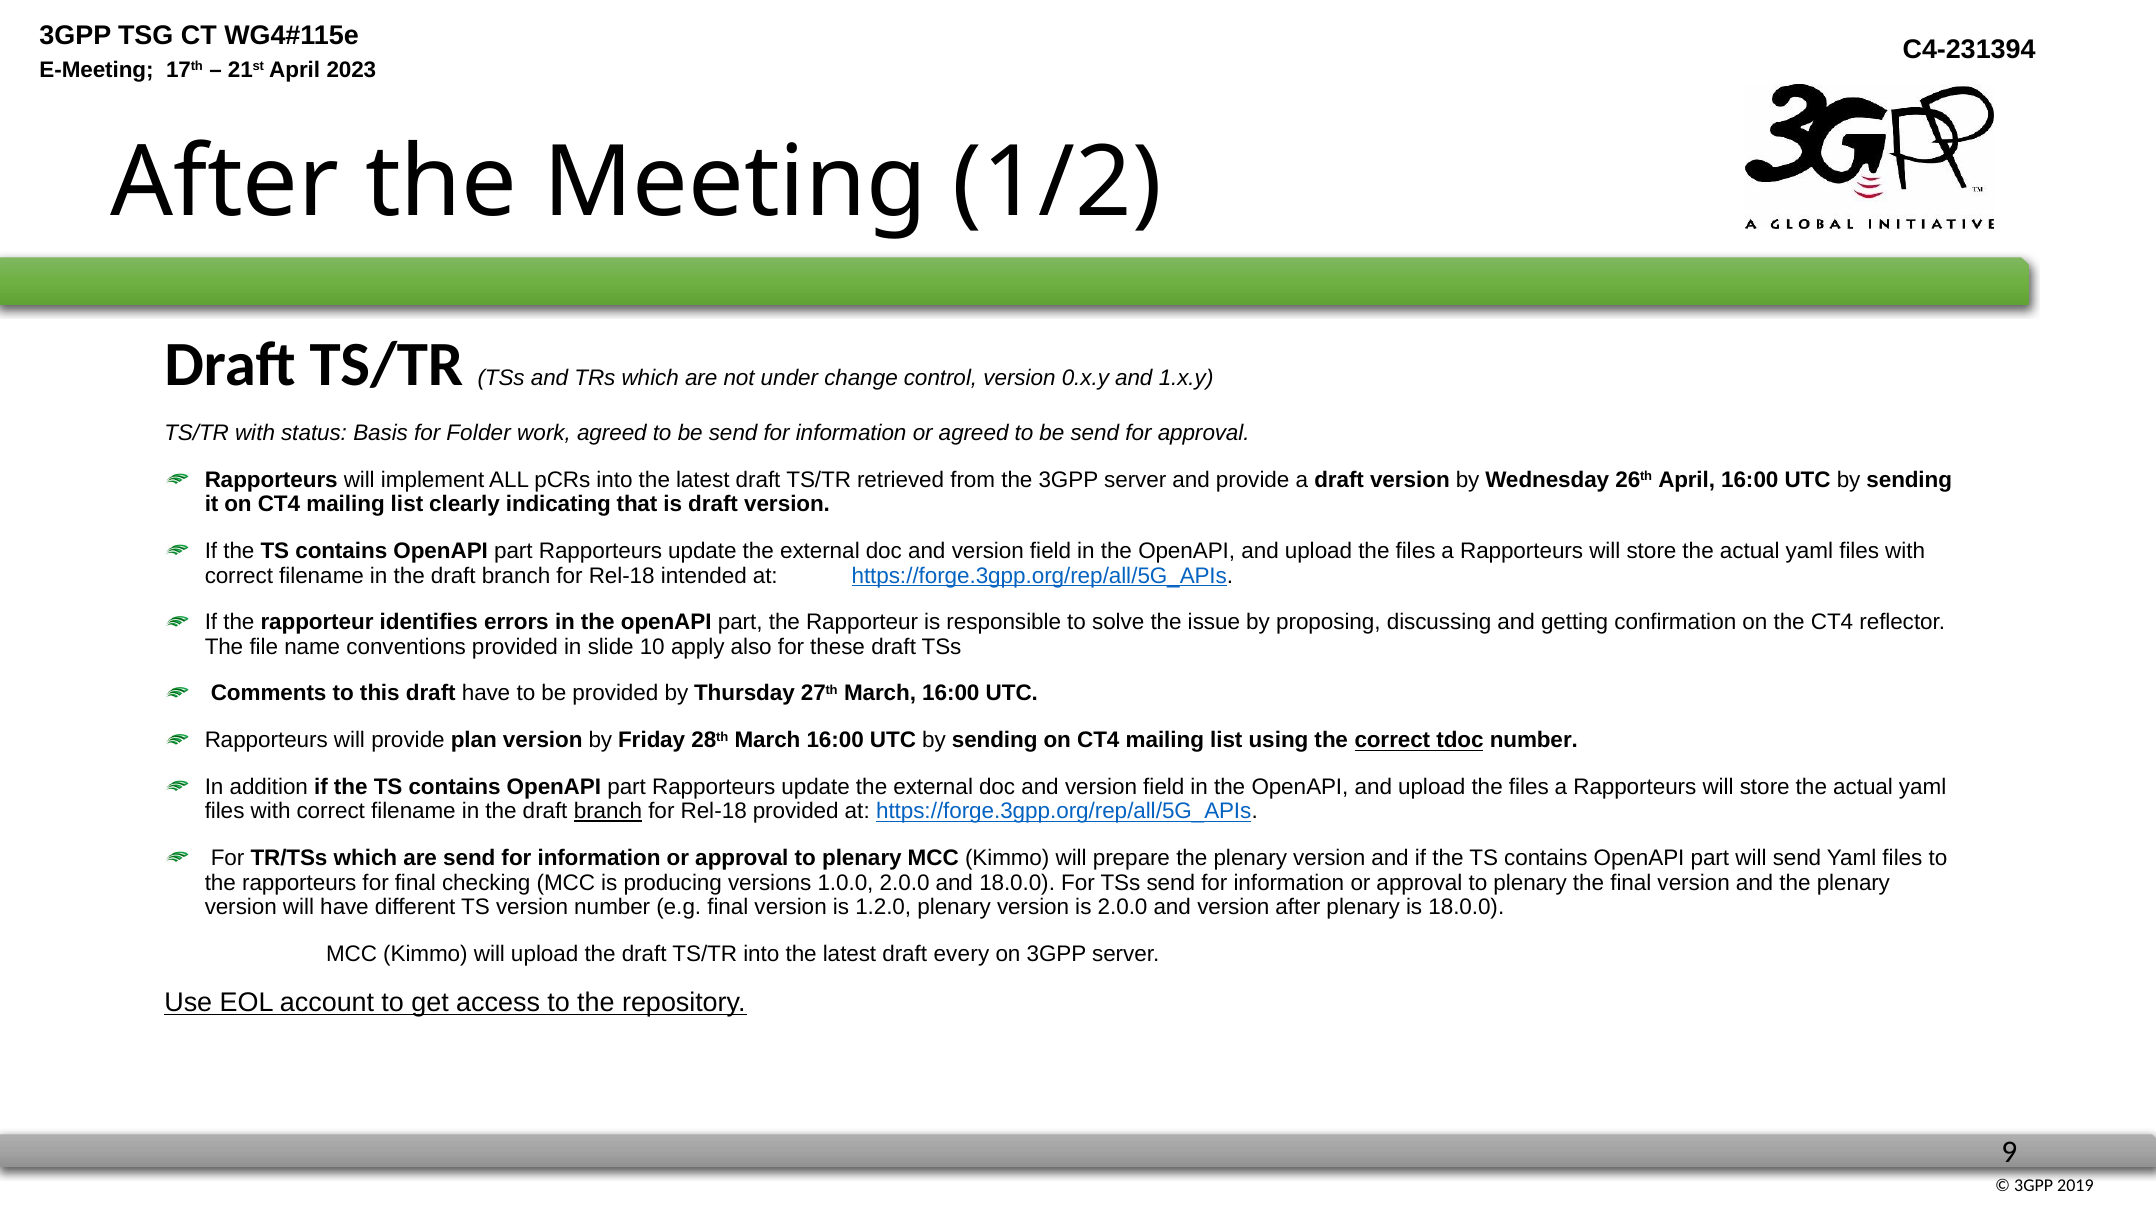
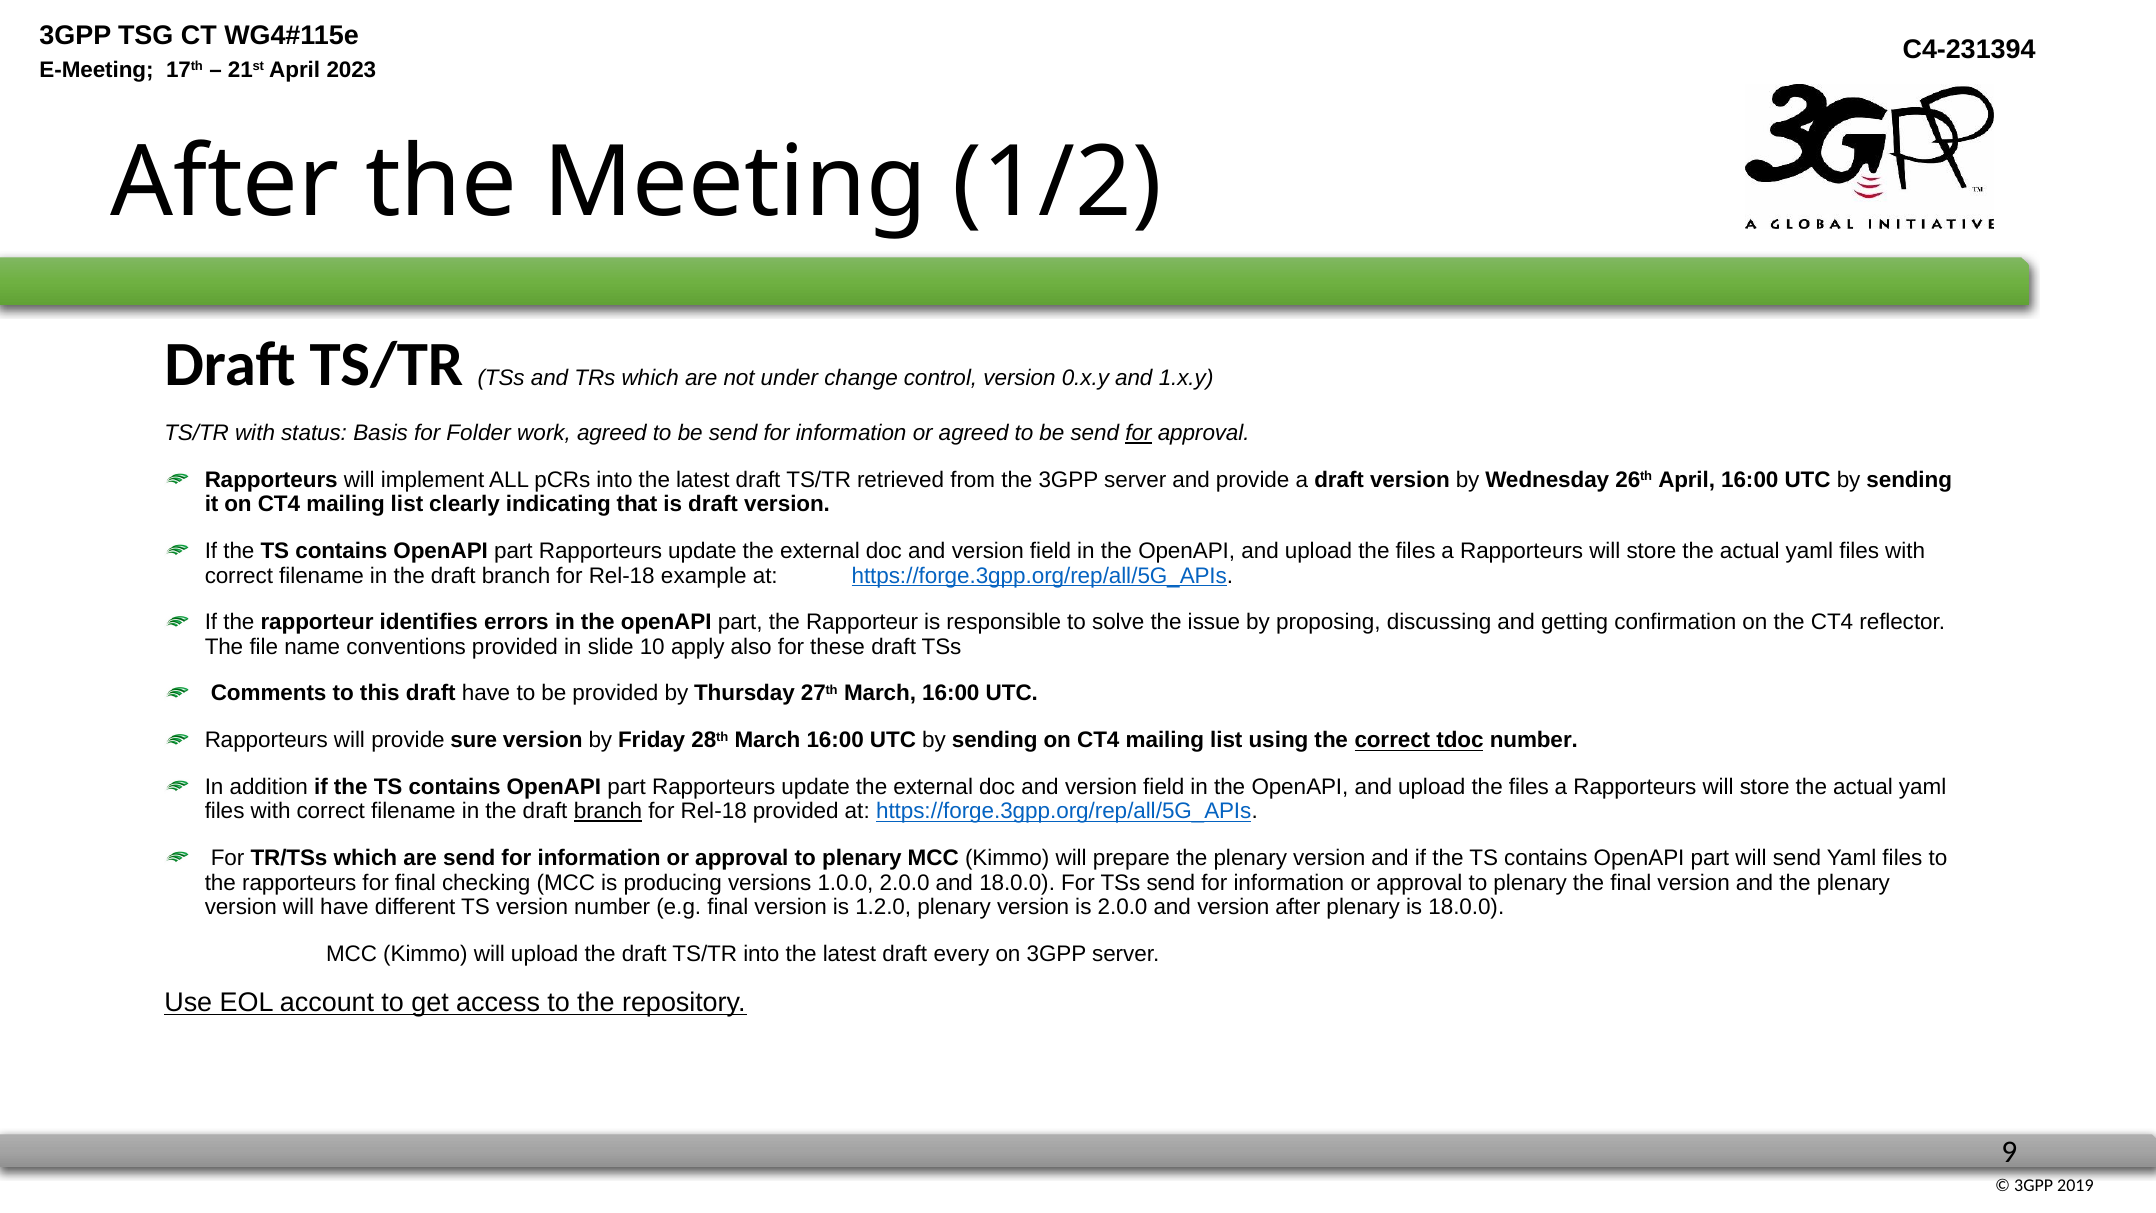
for underline: none -> present (1138, 433)
intended: intended -> example (704, 576)
plan: plan -> sure (474, 740)
